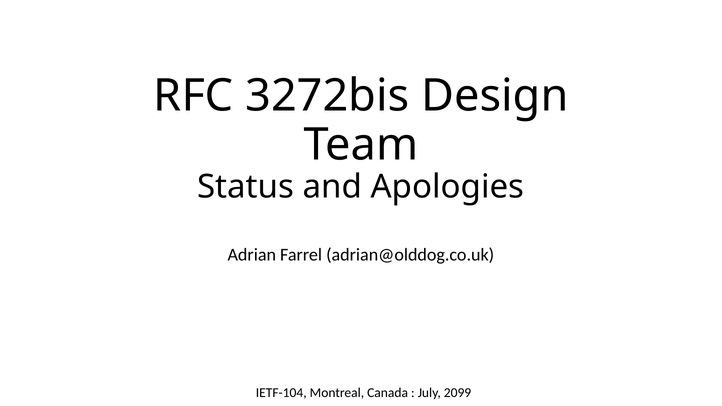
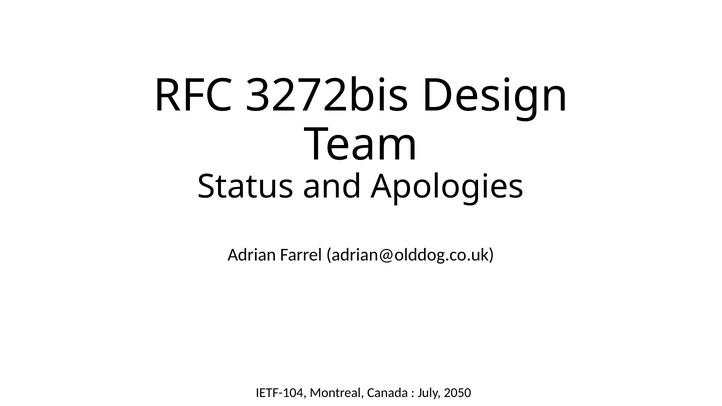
2099: 2099 -> 2050 (458, 393)
